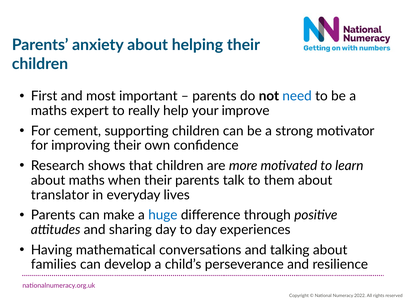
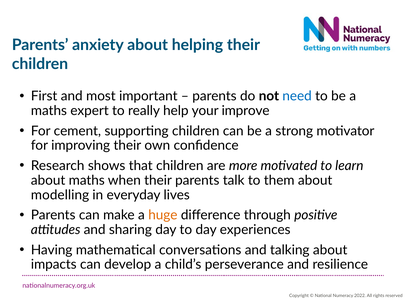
translator: translator -> modelling (60, 195)
huge colour: blue -> orange (163, 215)
families: families -> impacts (54, 265)
